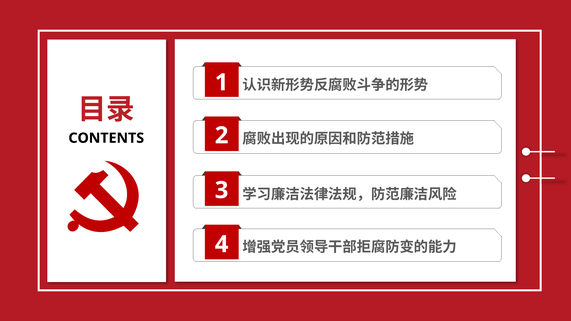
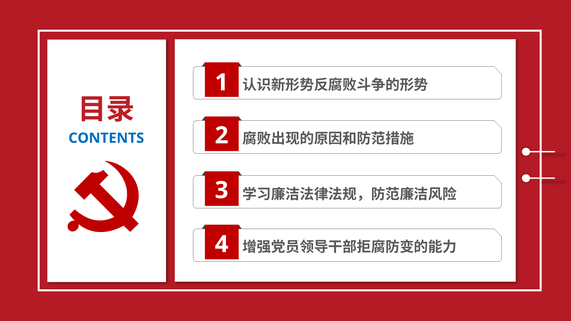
CONTENTS colour: black -> blue (106, 138)
